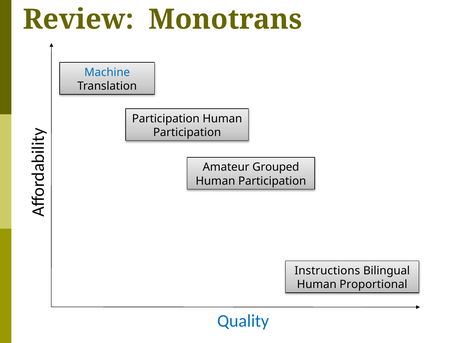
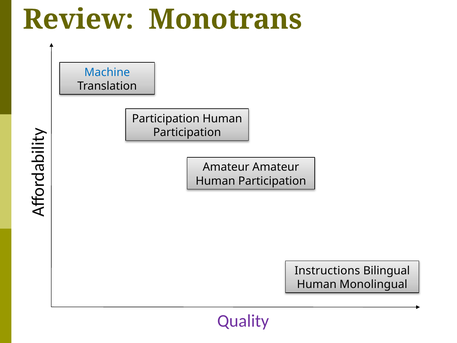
Amateur Grouped: Grouped -> Amateur (276, 167)
Proportional: Proportional -> Monolingual (373, 284)
Quality colour: blue -> purple (243, 321)
